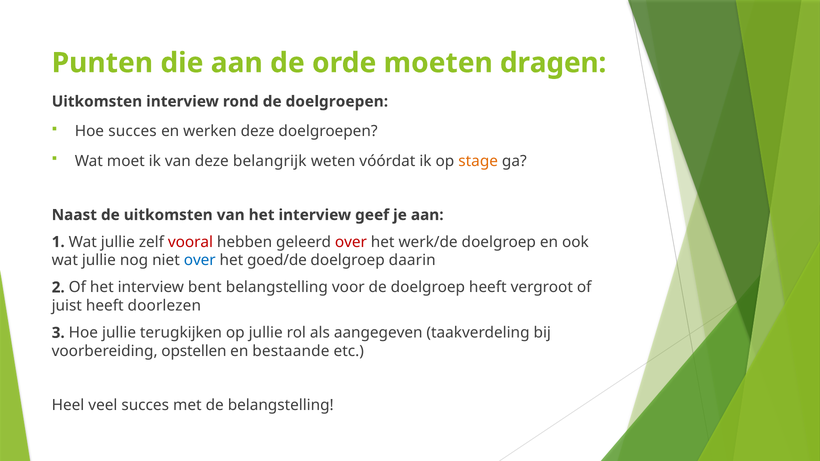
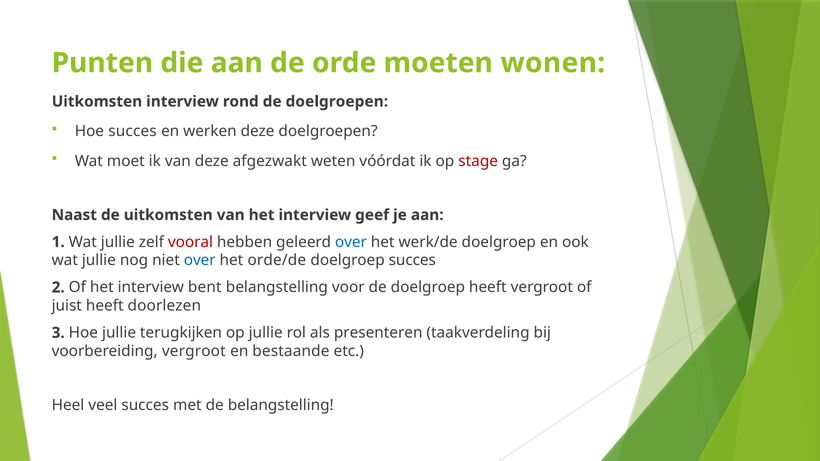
dragen: dragen -> wonen (553, 63)
belangrijk: belangrijk -> afgezwakt (270, 161)
stage colour: orange -> red (478, 161)
over colour: red -> blue (351, 242)
goed/de: goed/de -> orde/de (277, 261)
doelgroep daarin: daarin -> succes (412, 261)
aangegeven: aangegeven -> presenteren (378, 333)
voorbereiding opstellen: opstellen -> vergroot (194, 351)
